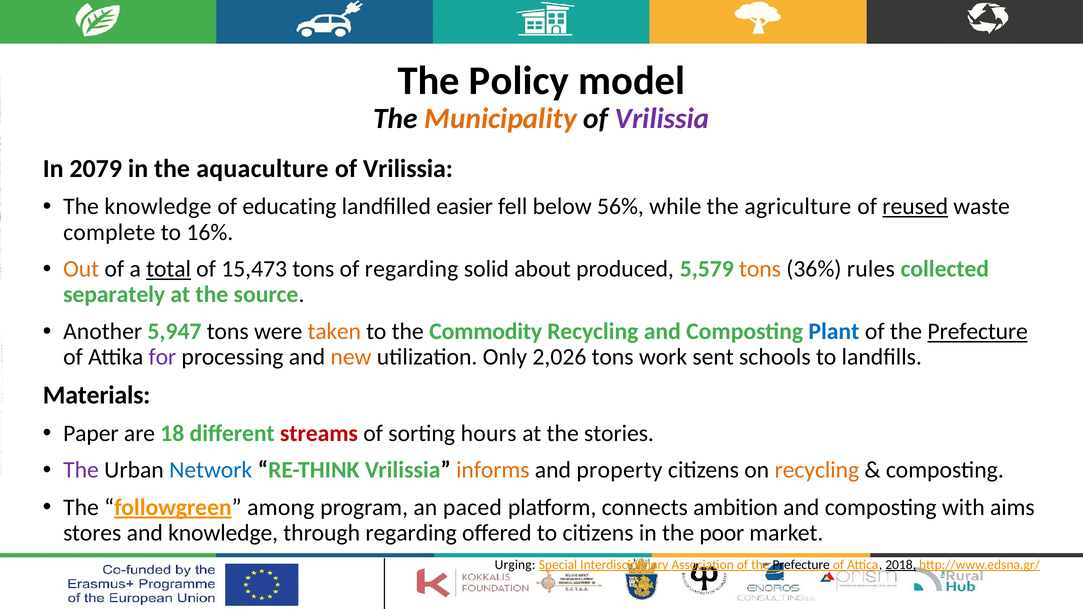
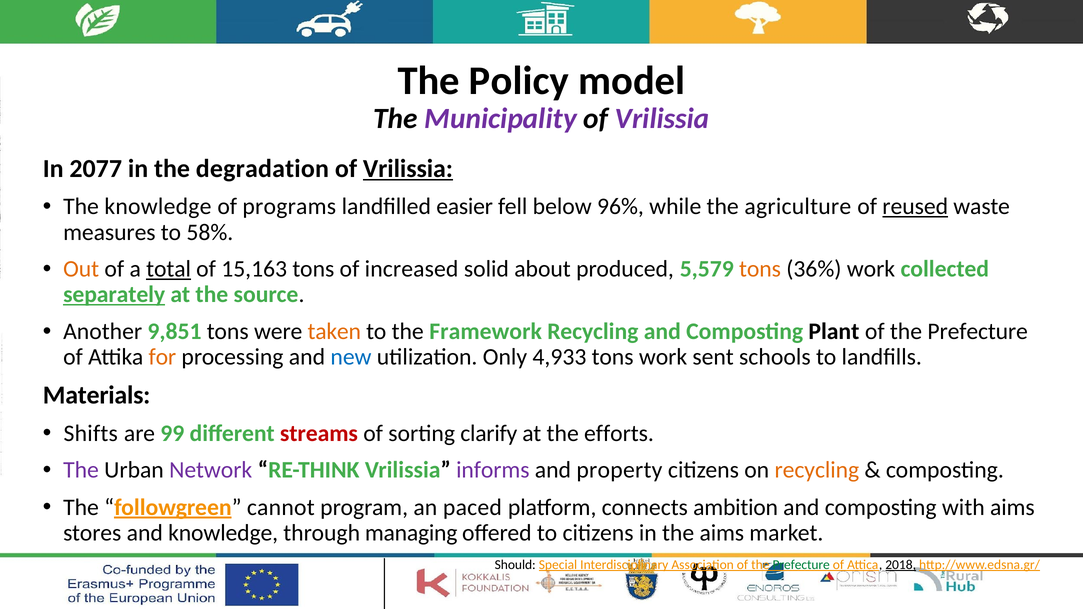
Municipality colour: orange -> purple (501, 119)
2079: 2079 -> 2077 (96, 169)
aquaculture: aquaculture -> degradation (262, 169)
Vrilissia underline: none -> present (408, 169)
educating: educating -> programs (289, 207)
56%: 56% -> 96% (620, 207)
complete: complete -> measures (109, 232)
16%: 16% -> 58% (210, 232)
15,473: 15,473 -> 15,163 (254, 269)
of regarding: regarding -> increased (412, 269)
36% rules: rules -> work (871, 269)
separately underline: none -> present (114, 295)
5,947: 5,947 -> 9,851 (175, 332)
Commodity: Commodity -> Framework (486, 332)
Plant colour: blue -> black (834, 332)
Prefecture underline: present -> none (978, 332)
for colour: purple -> orange (162, 357)
new colour: orange -> blue (351, 357)
2,026: 2,026 -> 4,933 (559, 357)
Paper: Paper -> Shifts (91, 433)
18: 18 -> 99 (172, 433)
hours: hours -> clarify (489, 433)
stories: stories -> efforts (619, 433)
Network colour: blue -> purple (211, 470)
informs colour: orange -> purple (493, 470)
among: among -> cannot (281, 507)
through regarding: regarding -> managing (411, 533)
the poor: poor -> aims (722, 533)
Urging: Urging -> Should (515, 565)
Prefecture colour: black -> green (801, 565)
